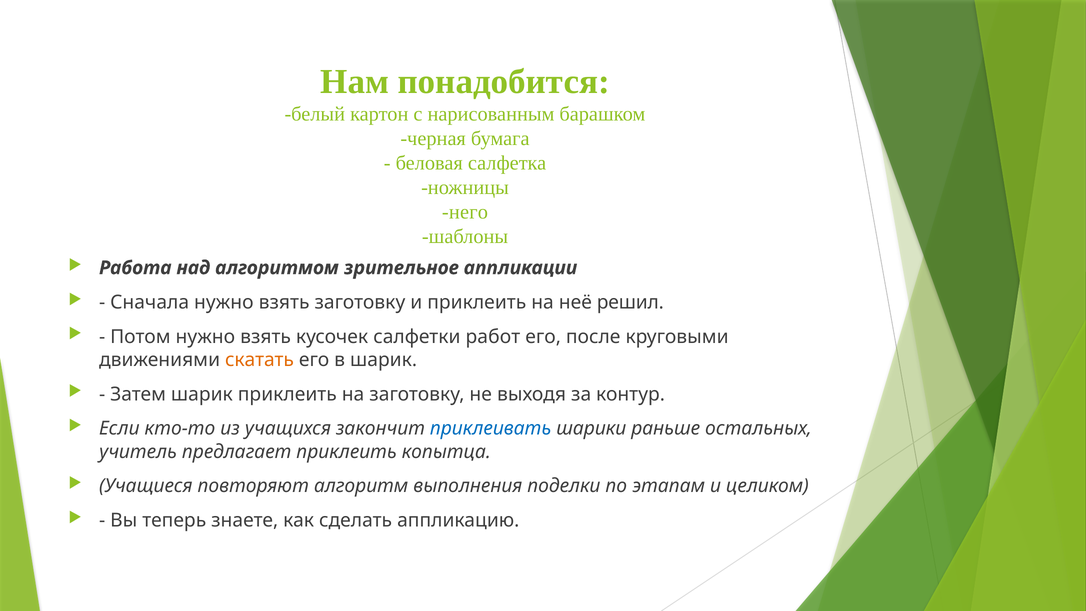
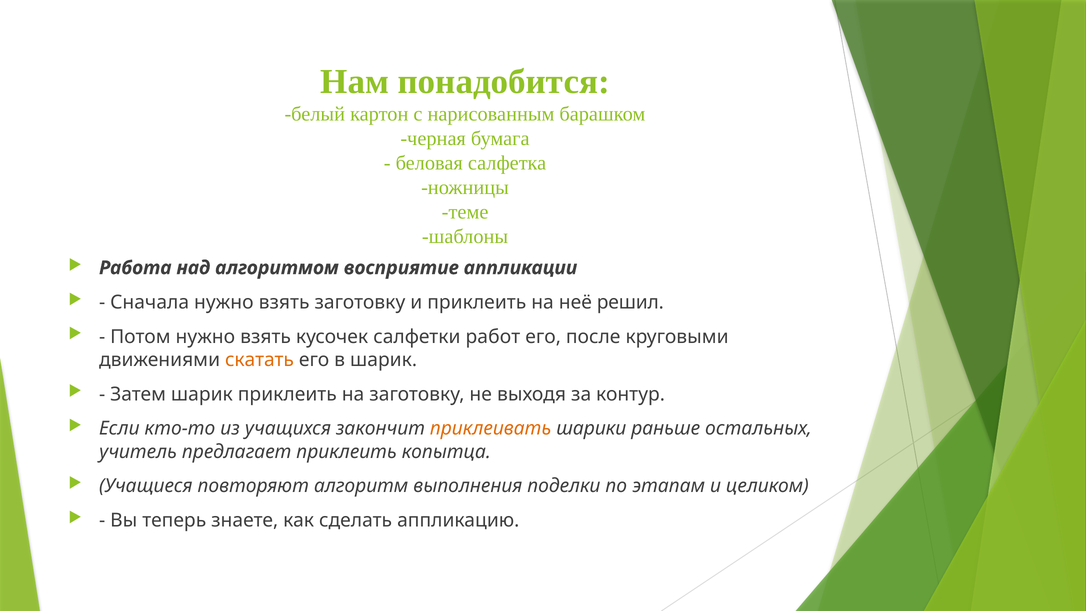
него: него -> теме (465, 212)
зрительное: зрительное -> восприятие (401, 268)
приклеивать colour: blue -> orange (491, 429)
